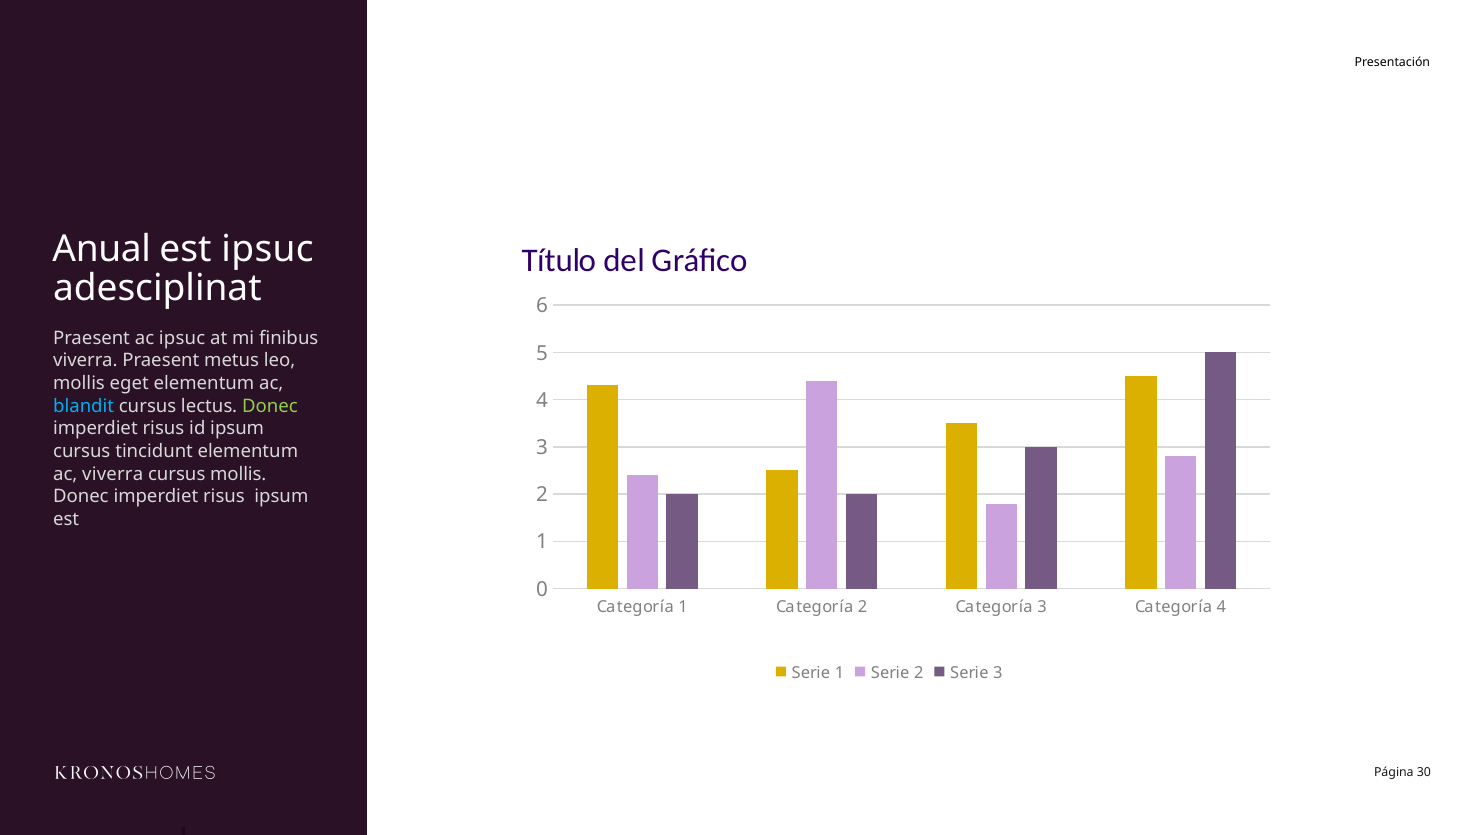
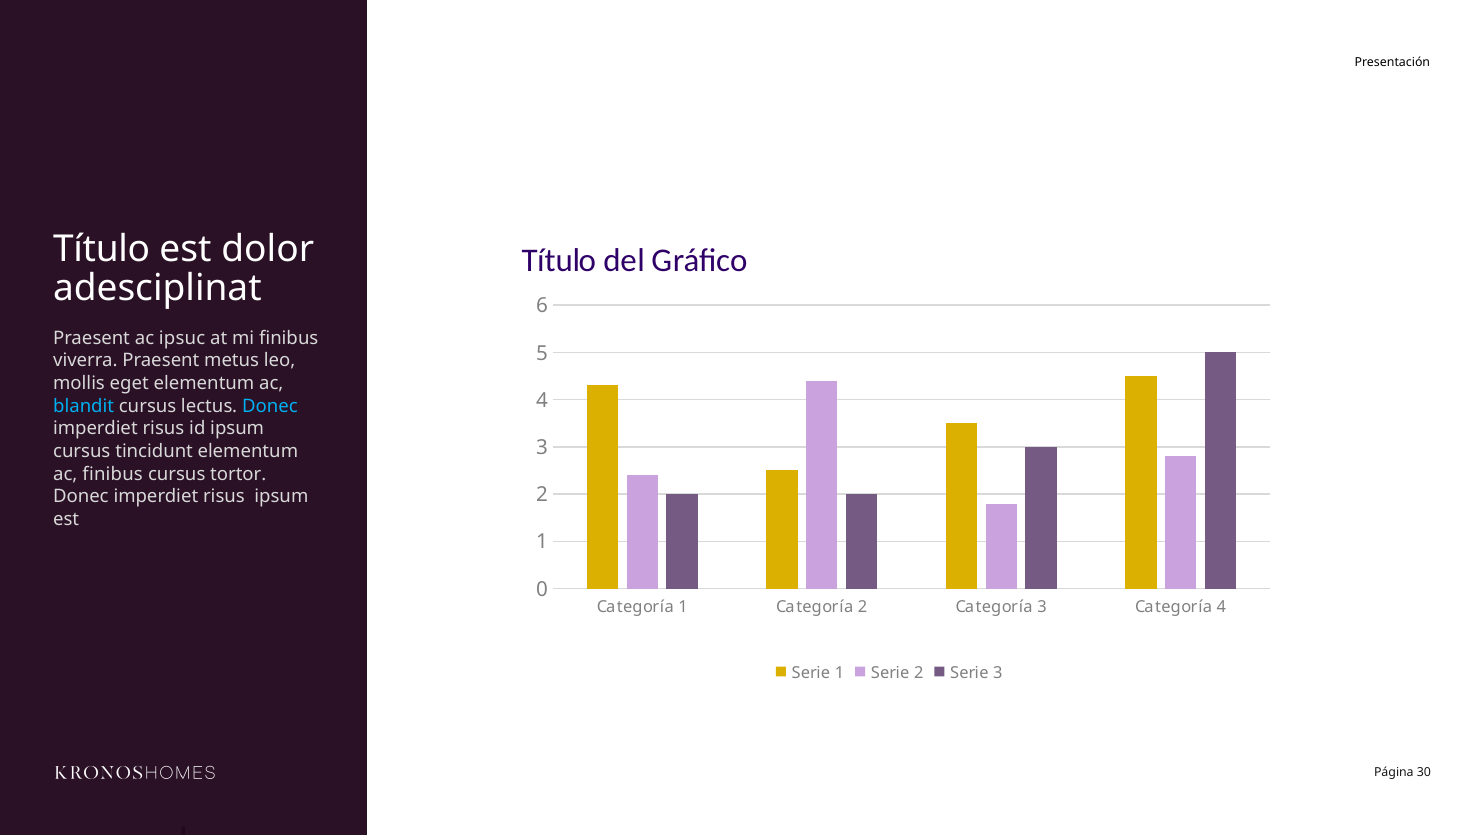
Anual: Anual -> Título (102, 249)
est ipsuc: ipsuc -> dolor (268, 249)
Donec colour: light green -> light blue (270, 406)
ac viverra: viverra -> finibus (113, 474)
cursus mollis: mollis -> tortor (238, 474)
